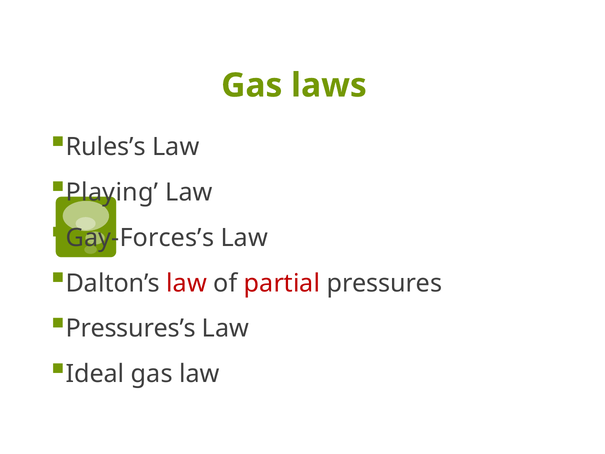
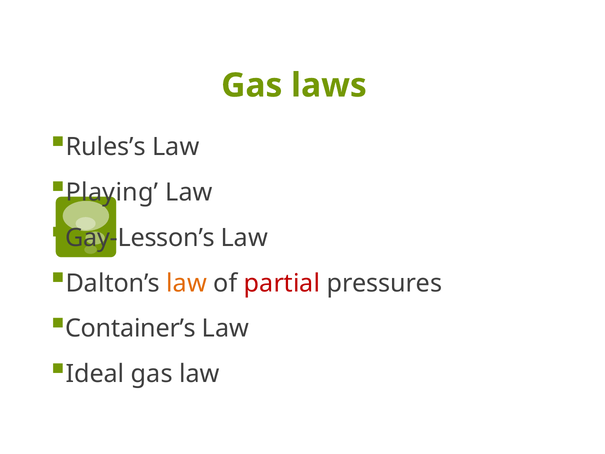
Gay-Forces’s: Gay-Forces’s -> Gay-Lesson’s (140, 238)
law colour: red -> orange (187, 283)
Pressures’s: Pressures’s -> Container’s (131, 328)
